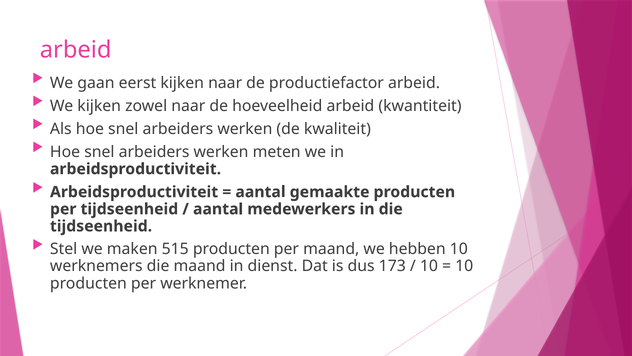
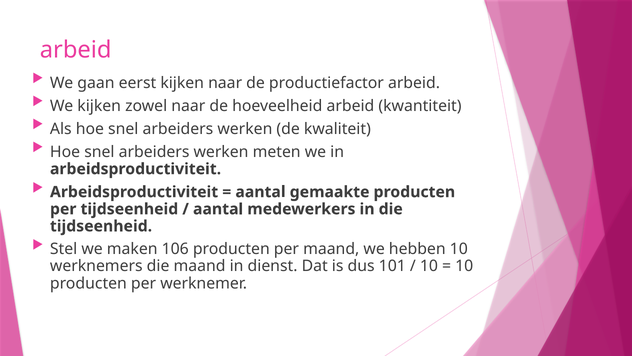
515: 515 -> 106 (175, 249)
173: 173 -> 101 (392, 266)
